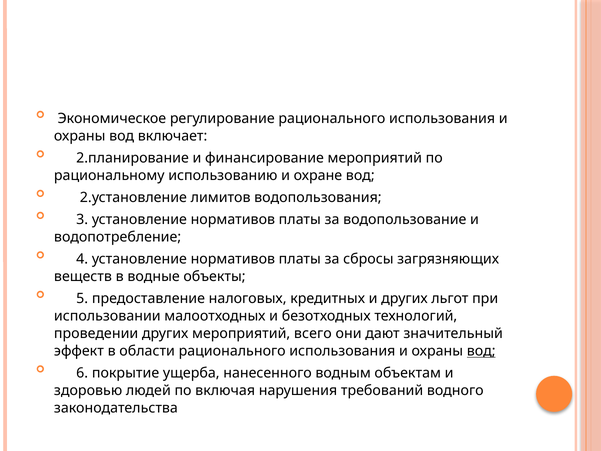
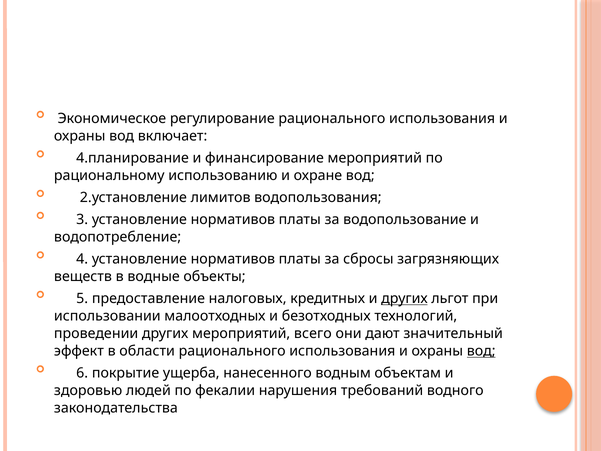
2.планирование: 2.планирование -> 4.планирование (133, 158)
других underline: none -> present (404, 299)
включая: включая -> фекалии (225, 390)
